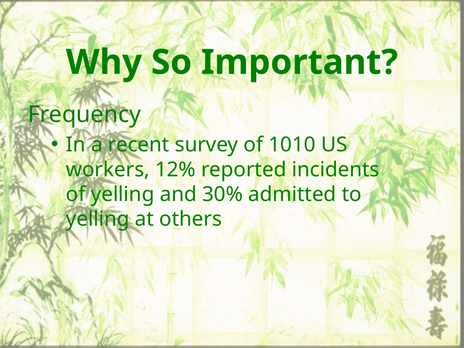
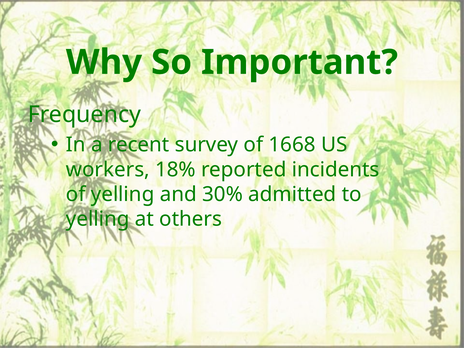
1010: 1010 -> 1668 (292, 145)
12%: 12% -> 18% (175, 170)
